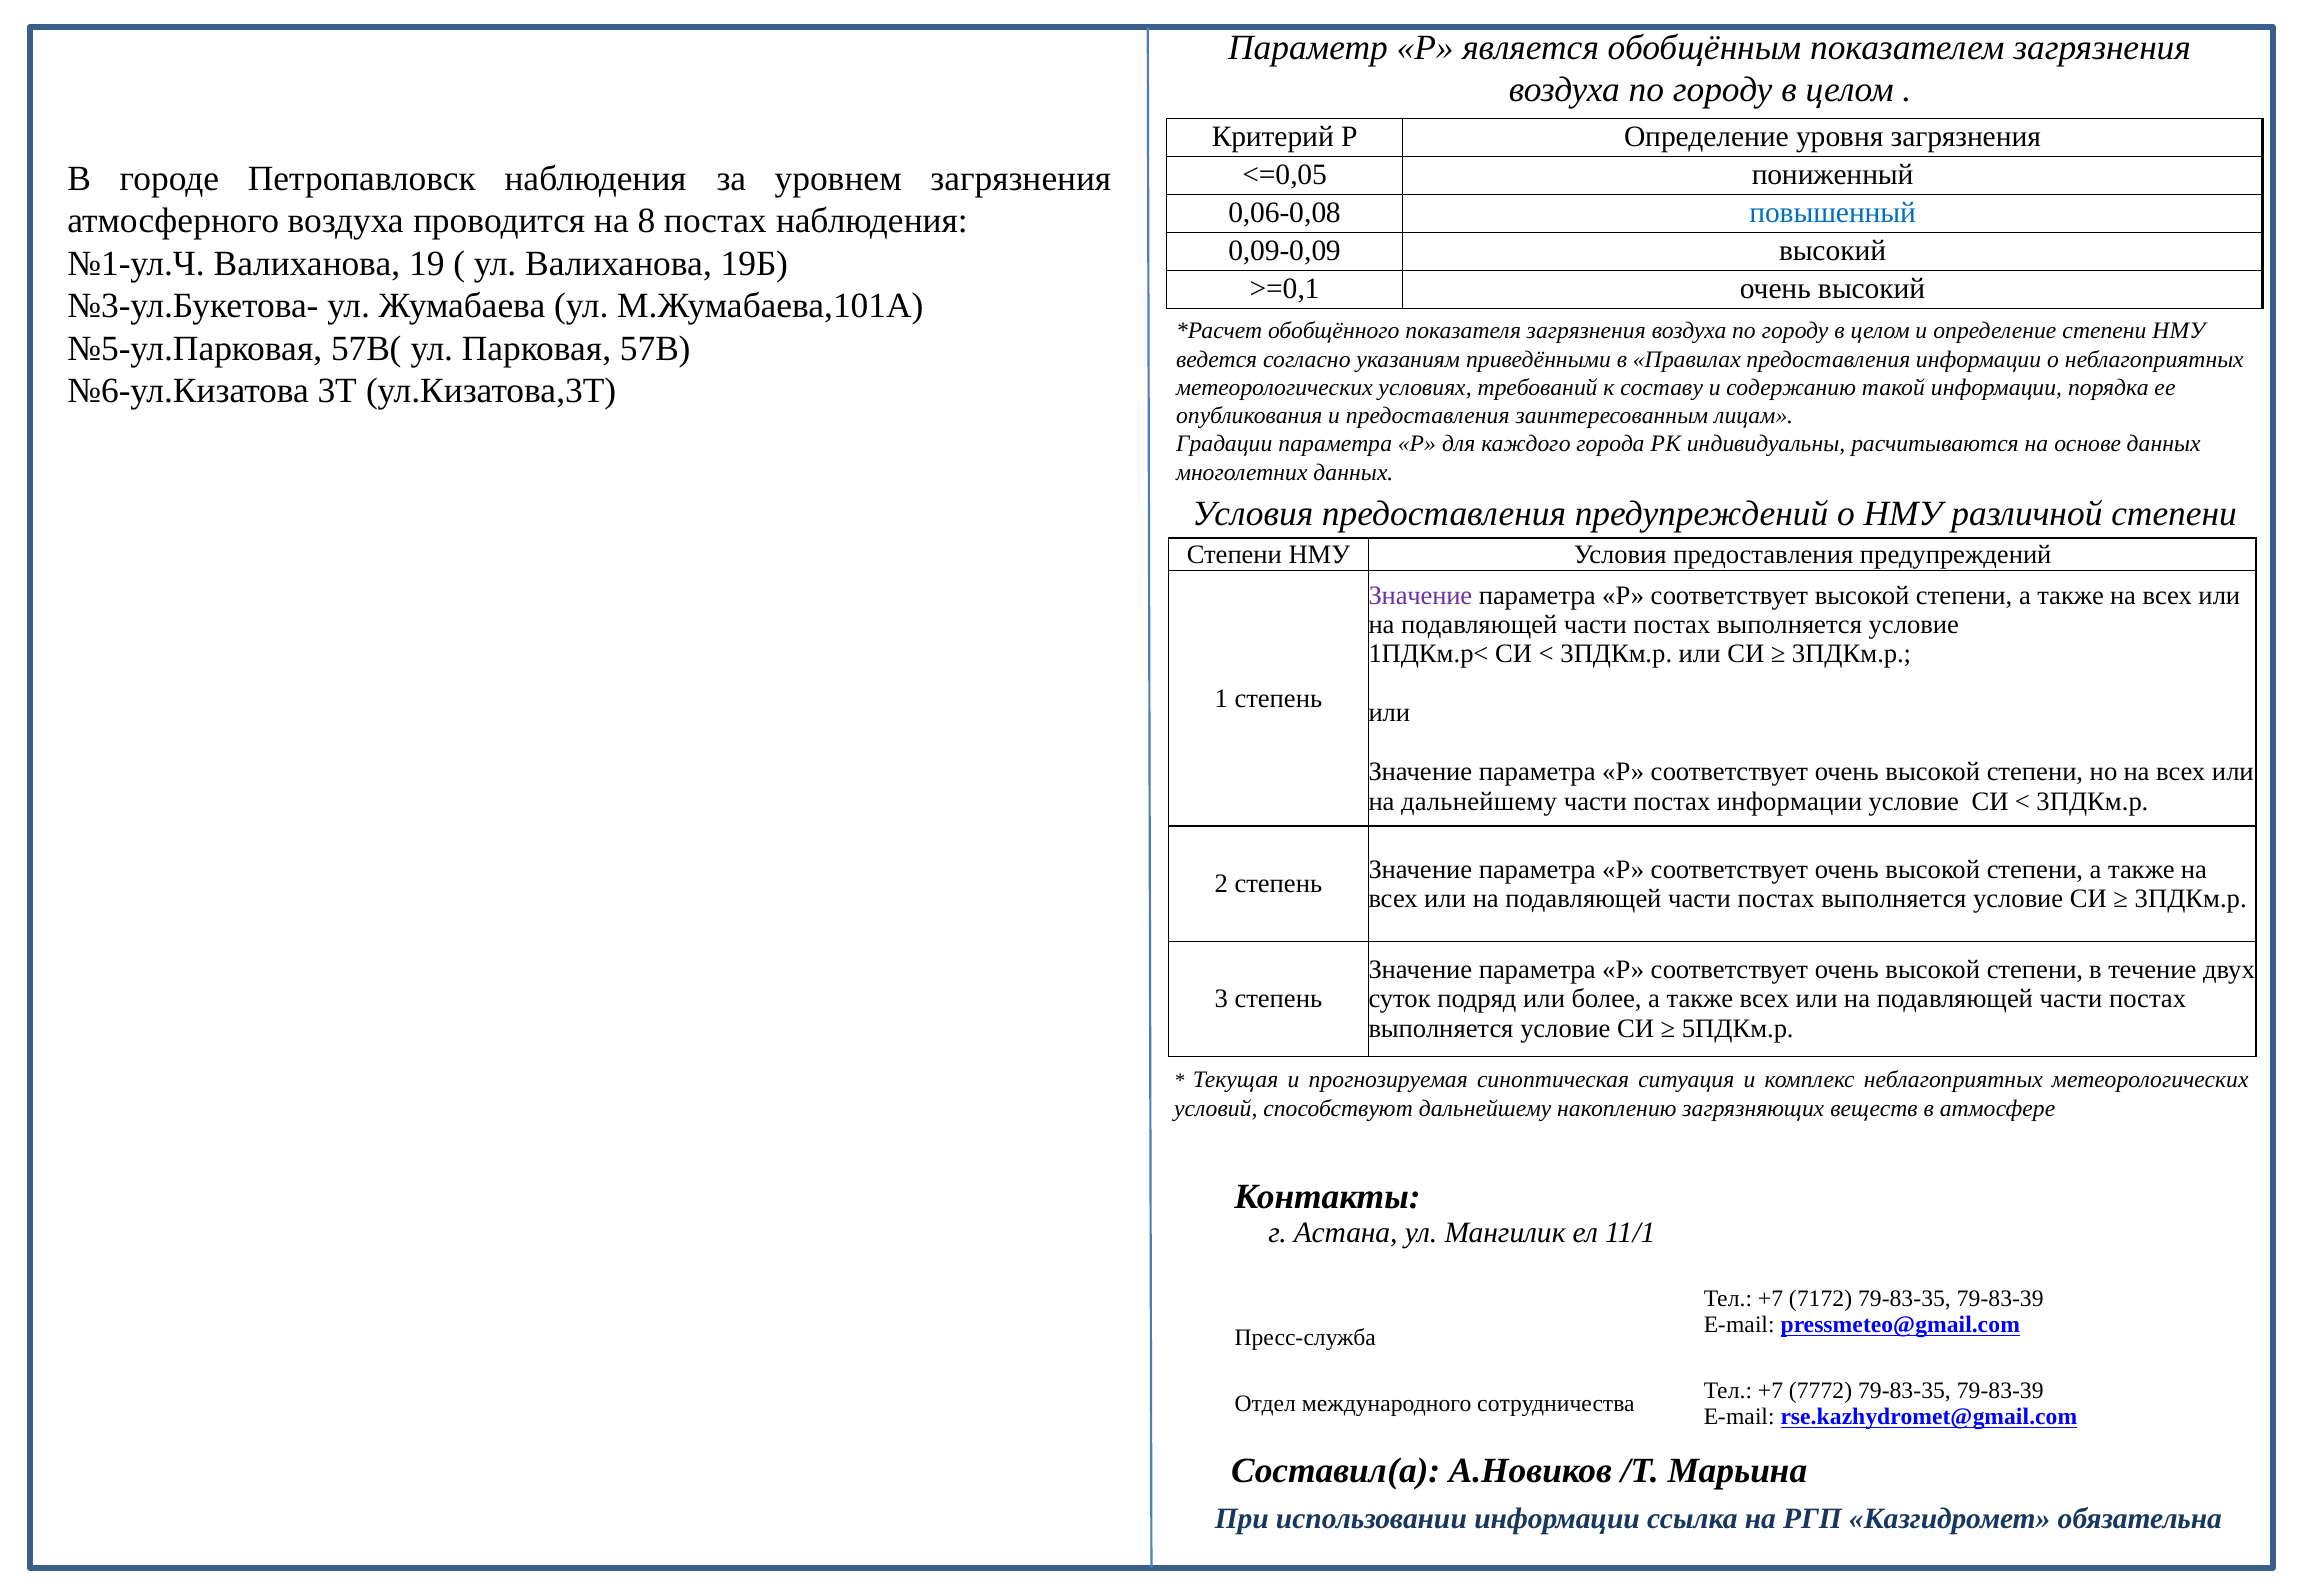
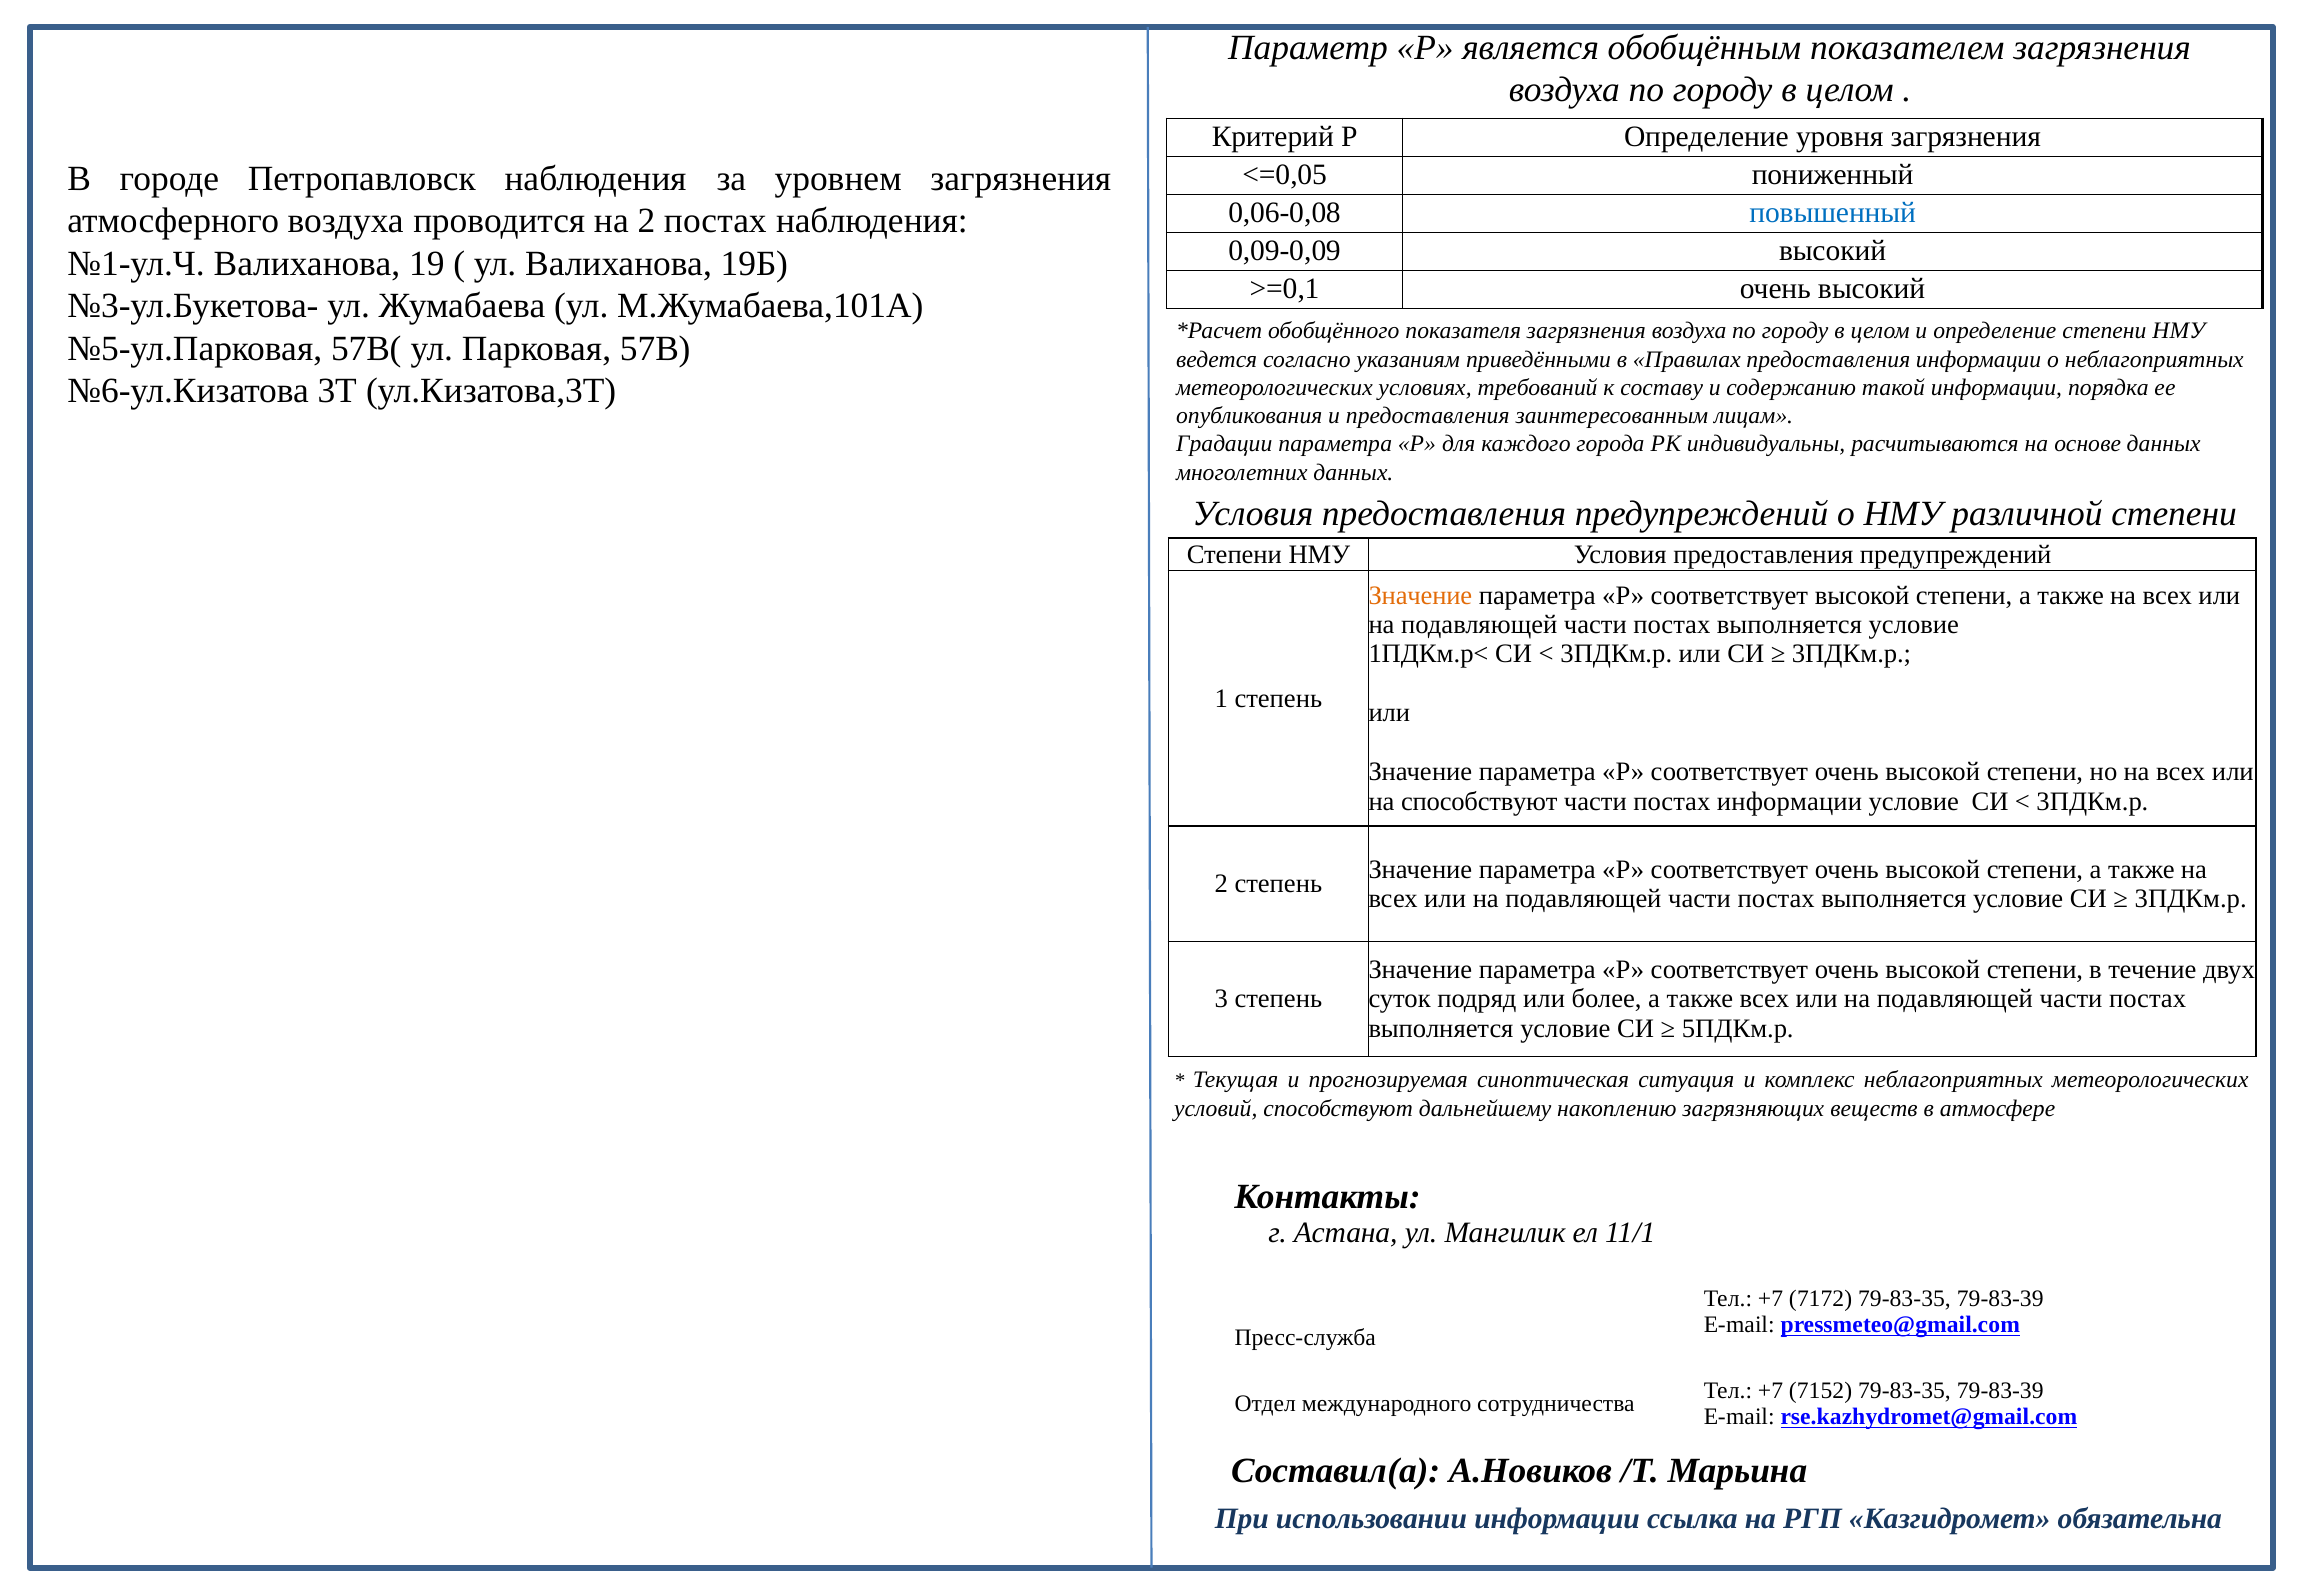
на 8: 8 -> 2 (646, 221)
Значение colour: purple -> orange (1420, 595)
на дальнейшему: дальнейшему -> способствуют (1479, 801)
7772: 7772 -> 7152 (1821, 1390)
